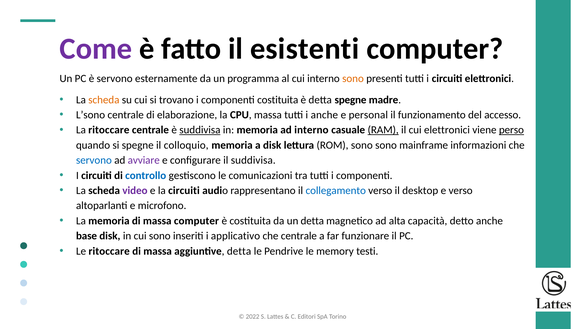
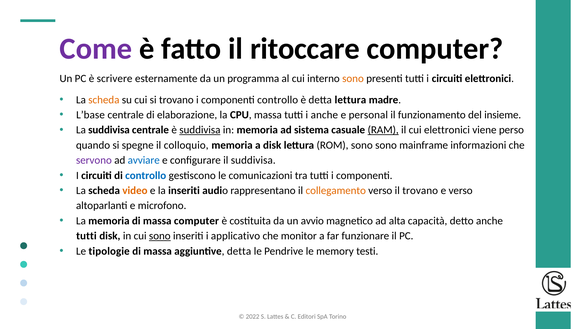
esistenti: esistenti -> ritoccare (305, 49)
è servono: servono -> scrivere (115, 79)
componenti costituita: costituita -> controllo (278, 100)
detta spegne: spegne -> lettura (350, 100)
L’sono: L’sono -> L’base (90, 115)
accesso: accesso -> insieme (503, 115)
La ritoccare: ritoccare -> suddivisa (109, 130)
ad interno: interno -> sistema (311, 130)
perso underline: present -> none (511, 130)
servono colour: blue -> purple (94, 160)
avviare colour: purple -> blue (144, 160)
video colour: purple -> orange (135, 191)
la circuiti: circuiti -> inseriti (184, 191)
collegamento colour: blue -> orange (336, 191)
il desktop: desktop -> trovano (420, 191)
un detta: detta -> avvio (312, 221)
base: base -> tutti (86, 236)
sono underline: none -> present (160, 236)
che centrale: centrale -> monitor (299, 236)
Le ritoccare: ritoccare -> tipologie (109, 251)
